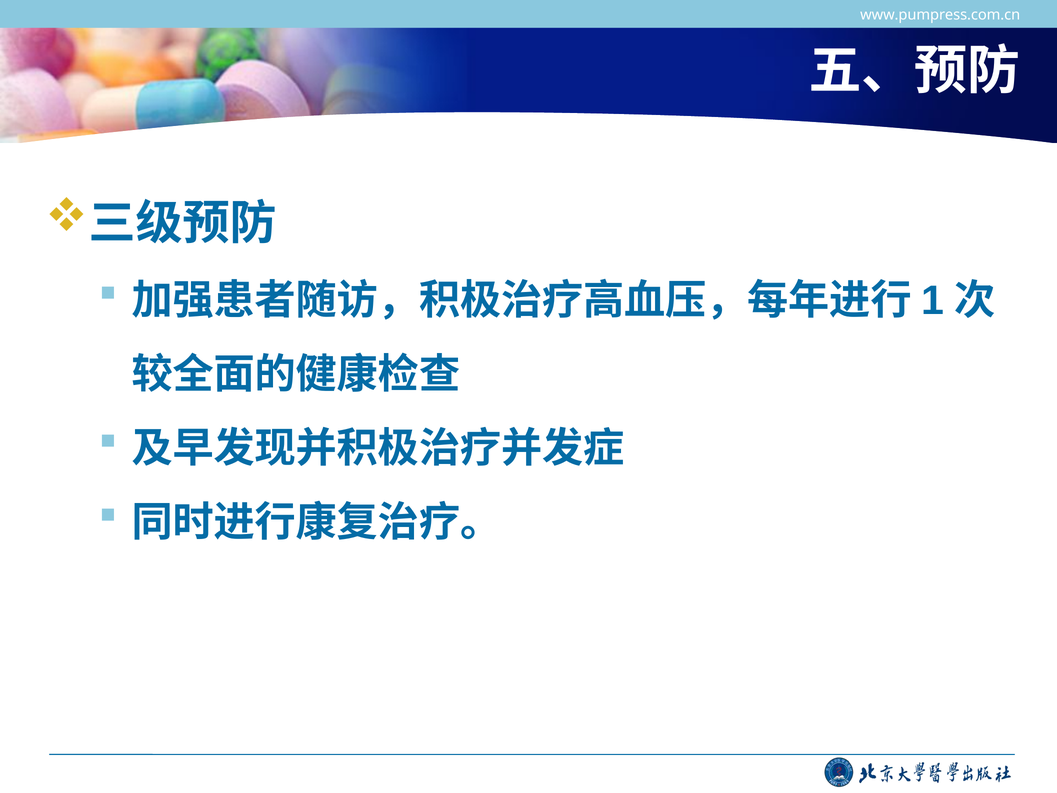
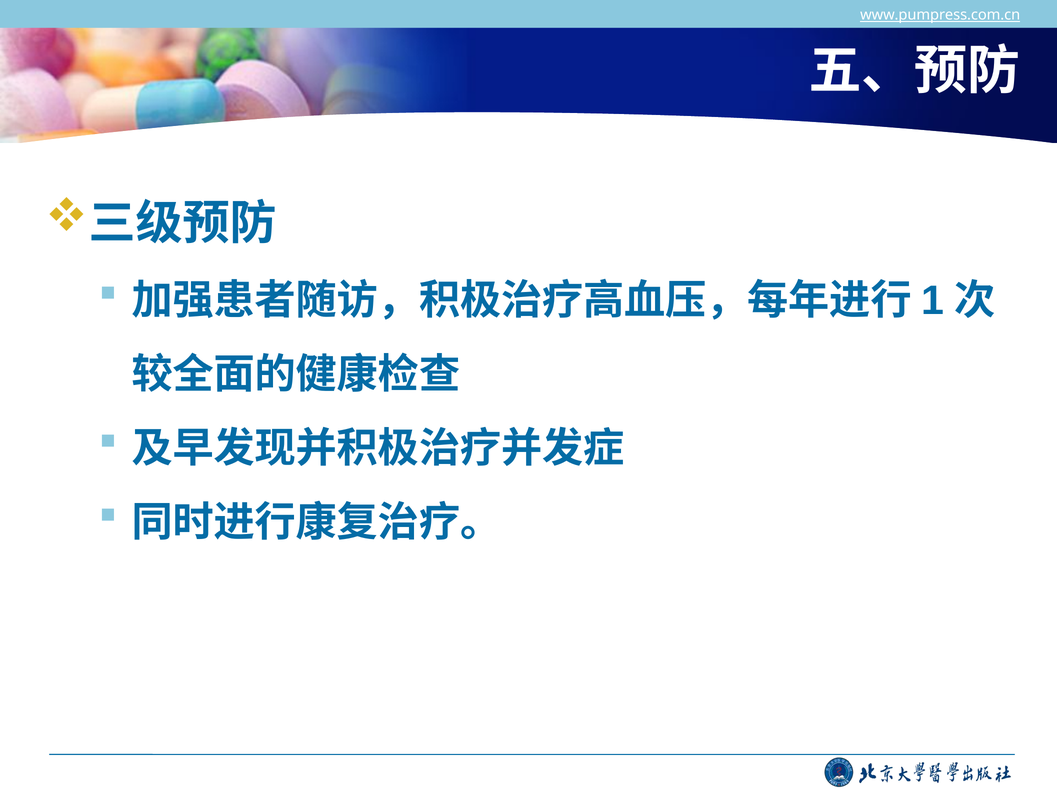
www.pumpress.com.cn underline: none -> present (940, 15)
